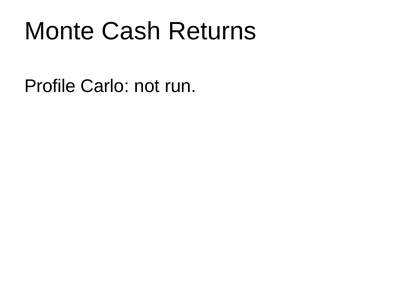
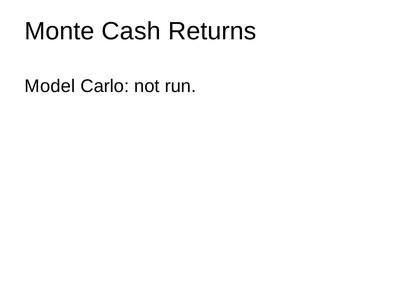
Profile: Profile -> Model (50, 86)
